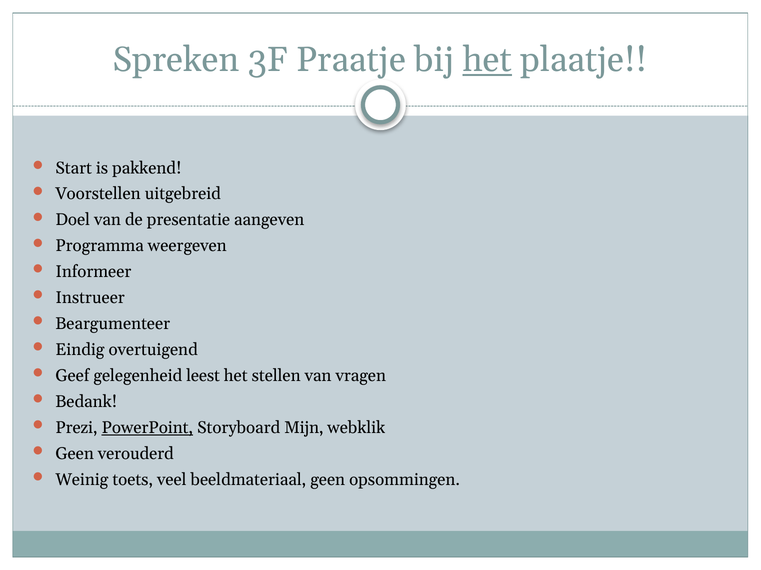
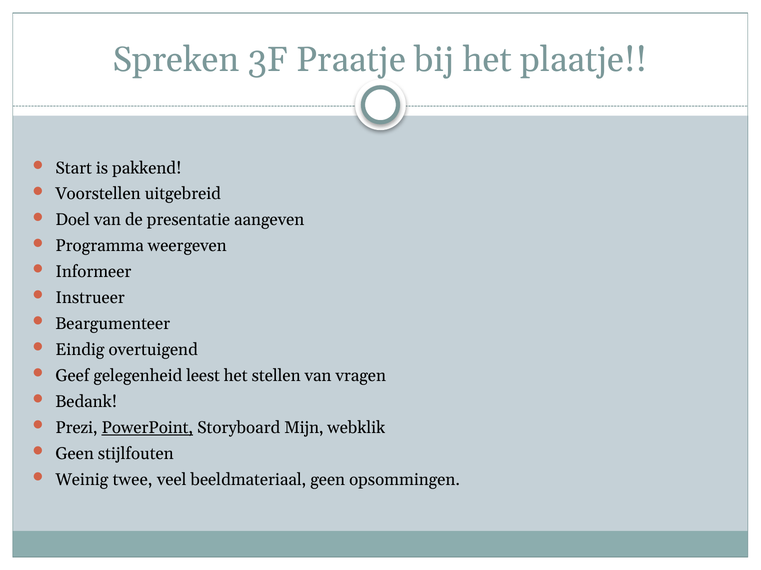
het underline: present -> none (487, 60)
verouderd: verouderd -> stijlfouten (136, 454)
toets: toets -> twee (133, 480)
